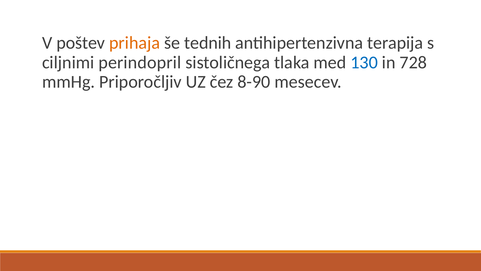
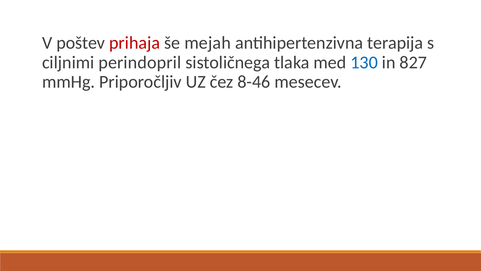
prihaja colour: orange -> red (135, 43)
tednih: tednih -> mejah (208, 43)
728: 728 -> 827 (413, 62)
8-90: 8-90 -> 8-46 (254, 82)
